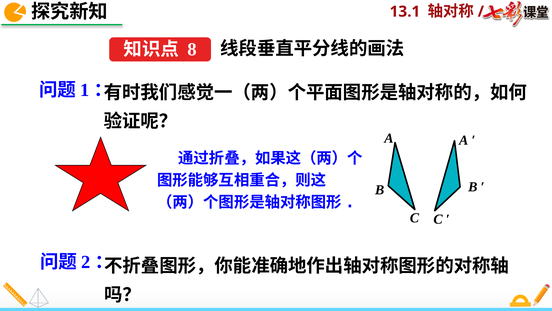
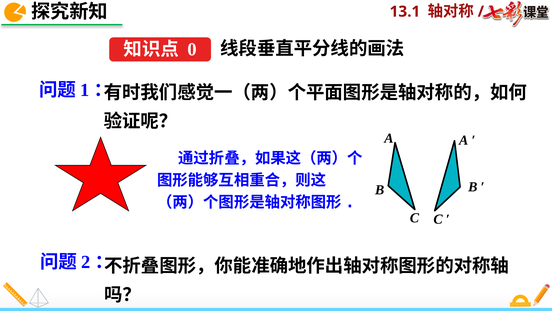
8: 8 -> 0 (192, 49)
